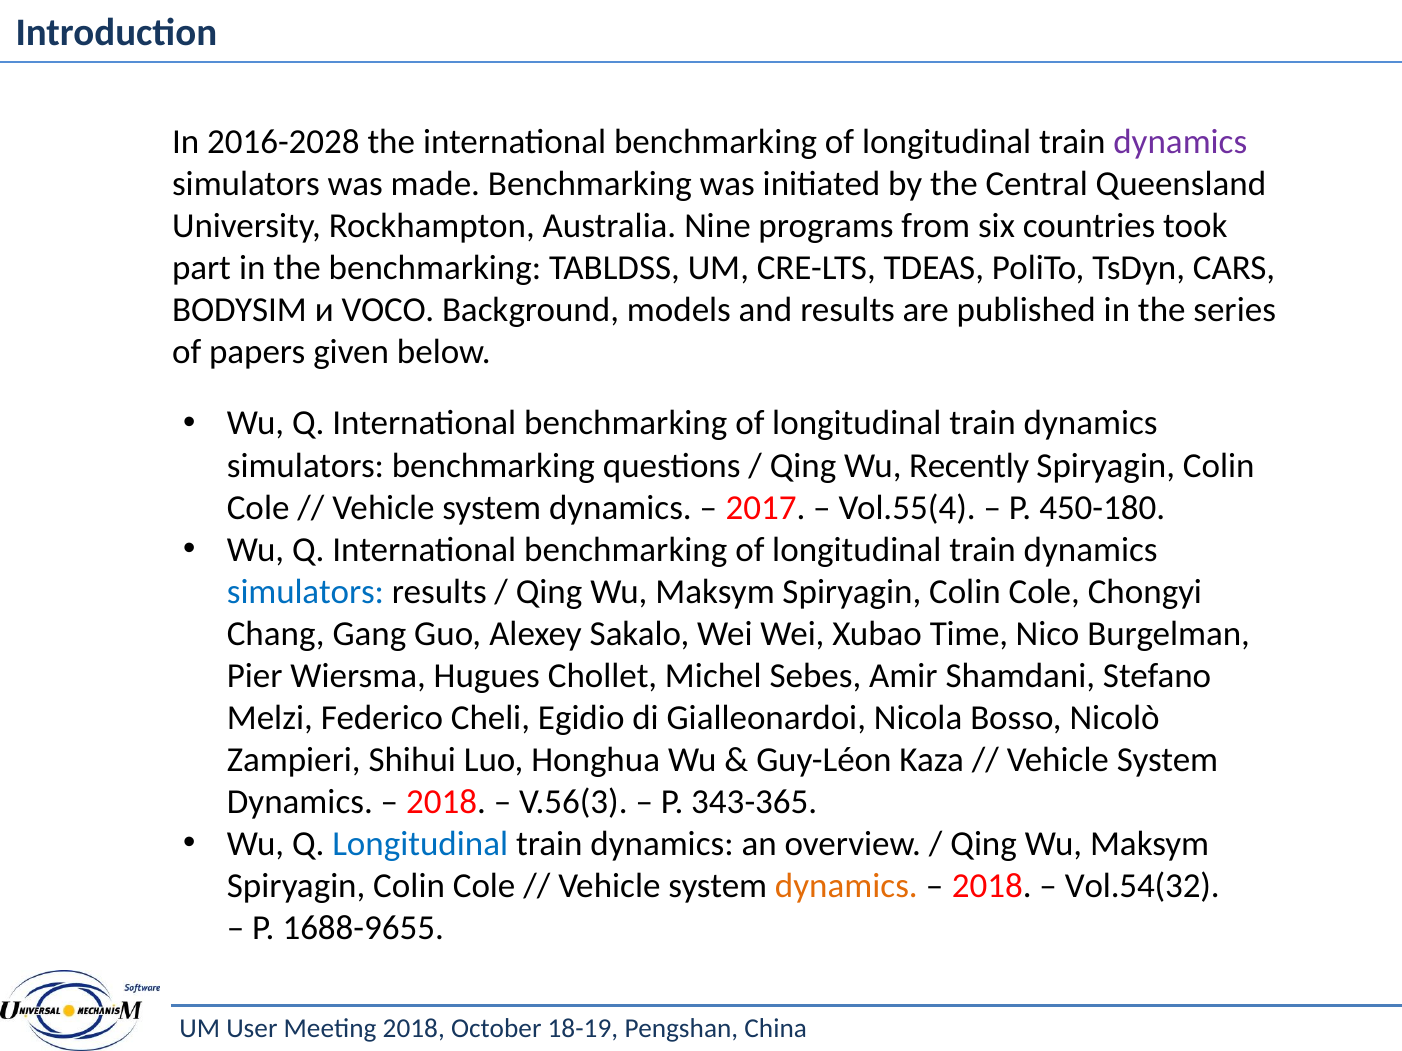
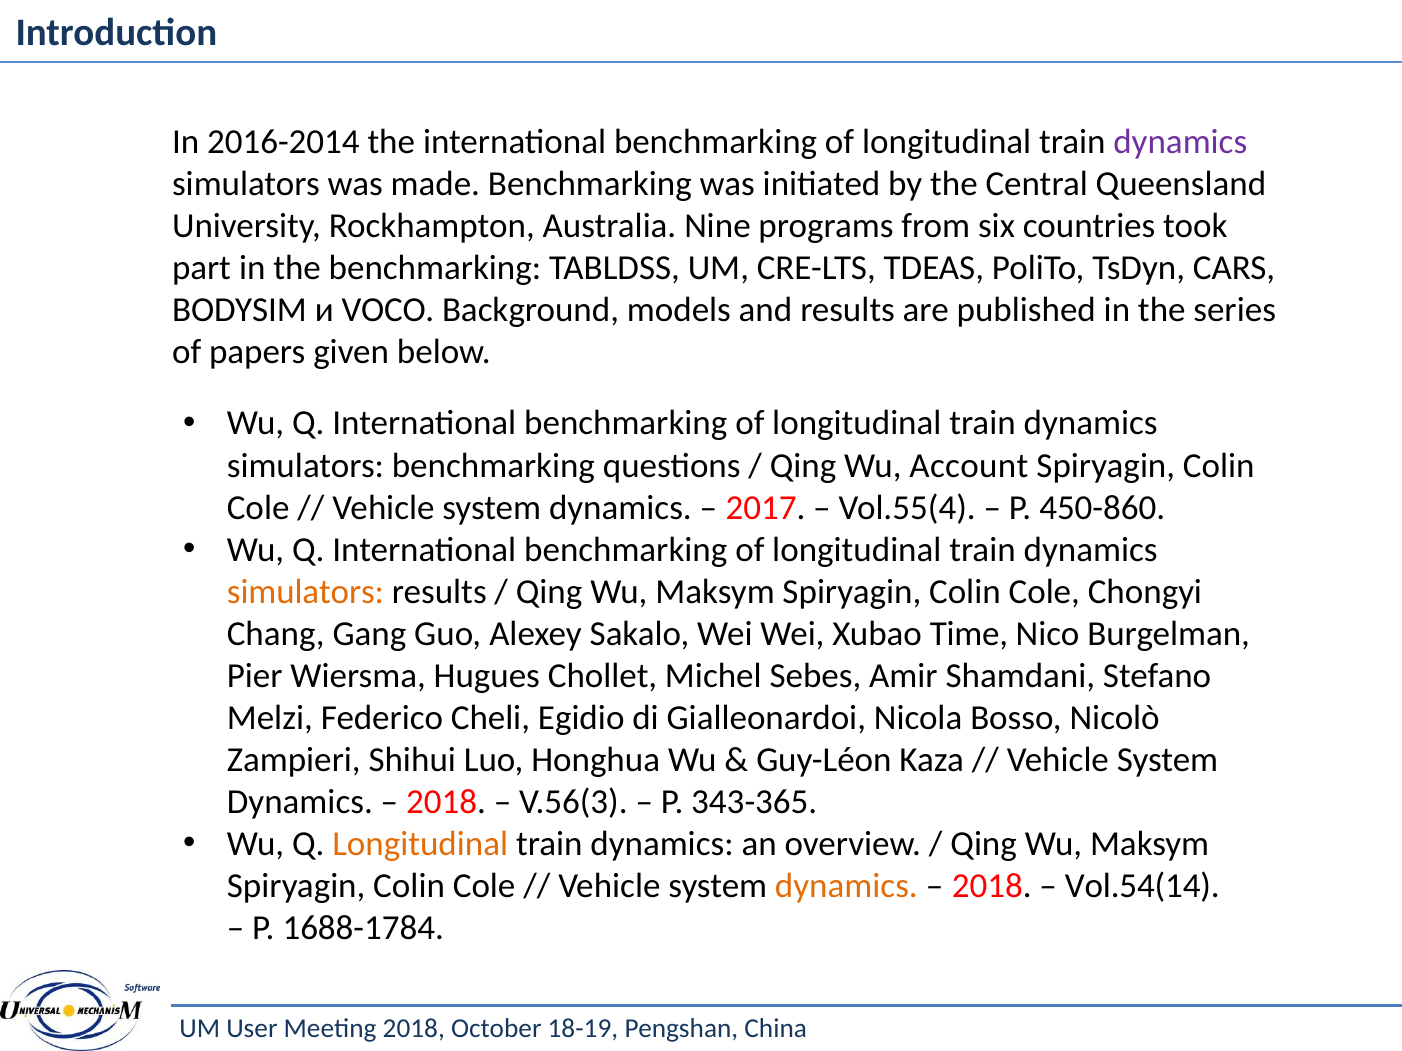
2016-2028: 2016-2028 -> 2016-2014 (283, 142)
Recently: Recently -> Account (969, 466)
450-180: 450-180 -> 450-860 (1102, 508)
simulators colour: blue -> orange (305, 592)
Longitudinal colour: blue -> orange (420, 844)
Vol.54(32: Vol.54(32 -> Vol.54(14 (1142, 886)
1688-9655: 1688-9655 -> 1688-1784 (363, 928)
